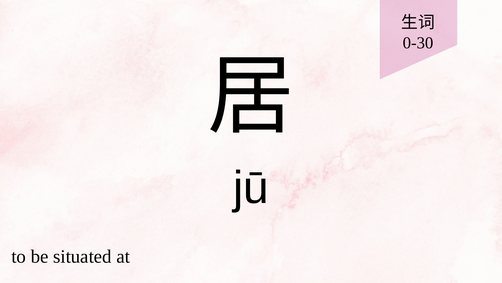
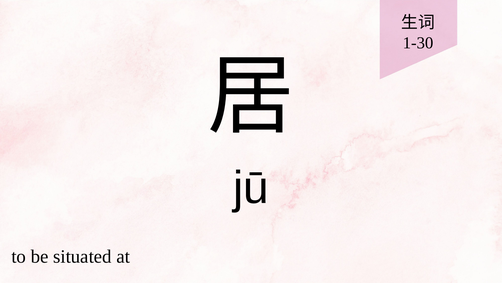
0-30: 0-30 -> 1-30 (418, 43)
